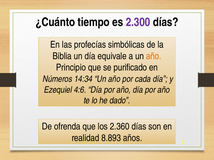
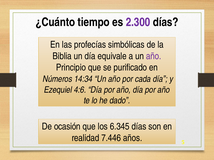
año colour: orange -> purple (154, 56)
ofrenda: ofrenda -> ocasión (67, 127)
2.360: 2.360 -> 6.345 (120, 127)
8.893: 8.893 -> 7.446 (111, 138)
